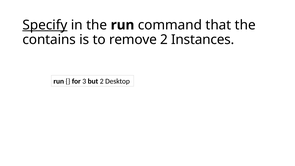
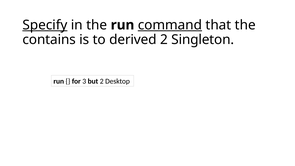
command underline: none -> present (170, 25)
remove: remove -> derived (133, 40)
Instances: Instances -> Singleton (203, 40)
